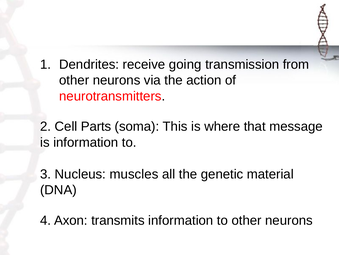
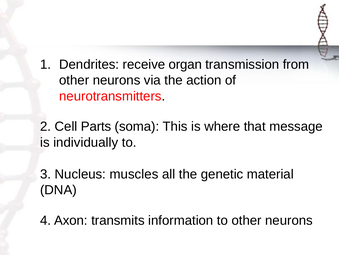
going: going -> organ (185, 64)
is information: information -> individually (86, 142)
